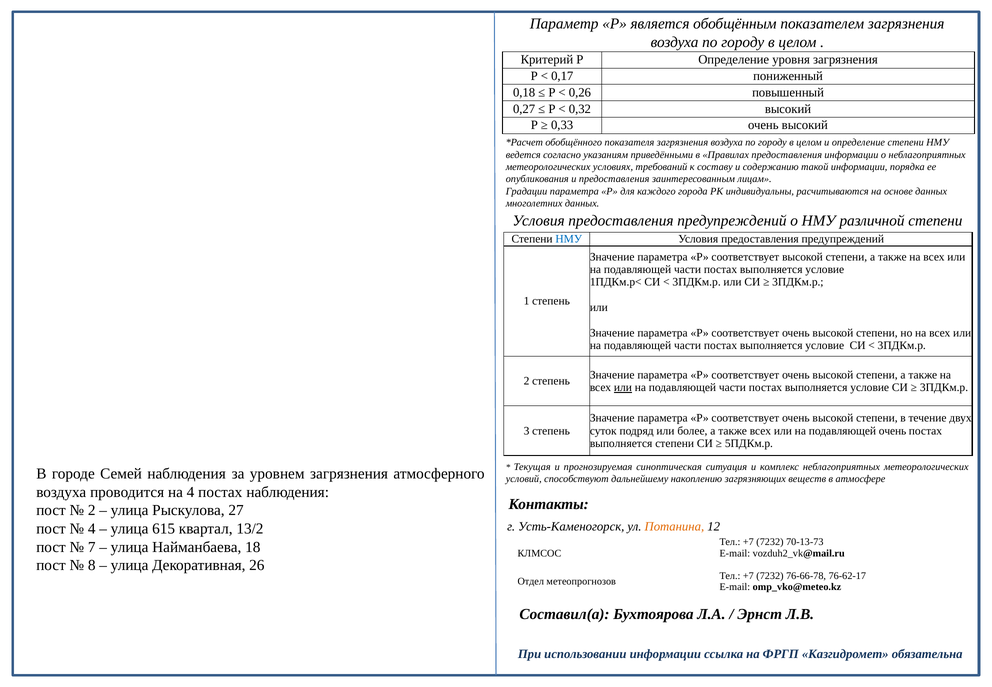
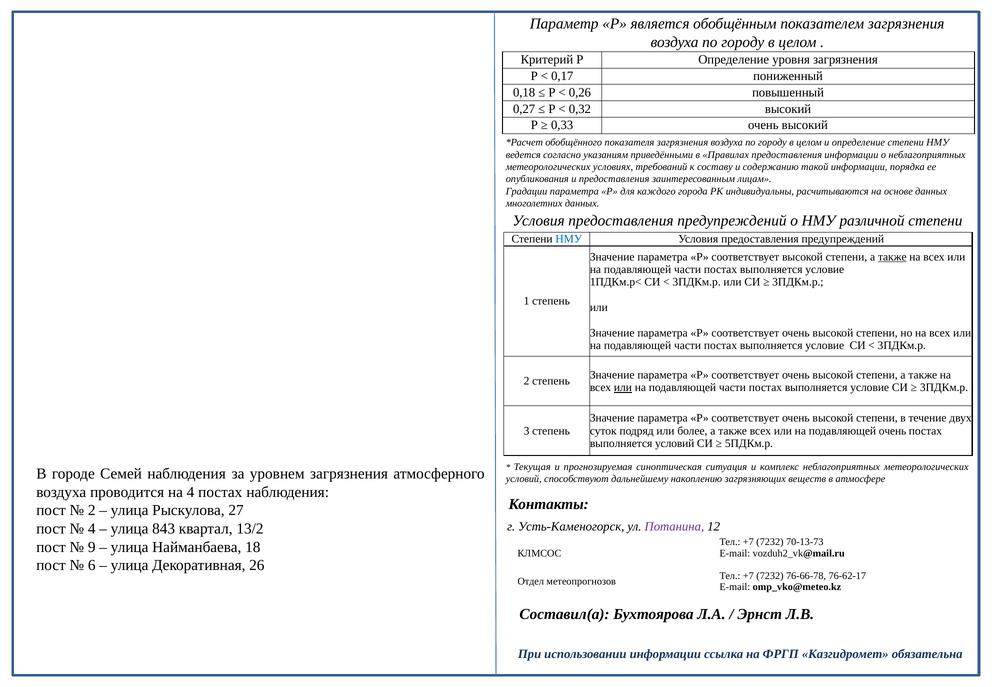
также underline: none -> present (892, 257)
выполняется степени: степени -> условий (675, 443)
Потанина colour: orange -> purple (674, 526)
615: 615 -> 843 (164, 529)
7: 7 -> 9 (92, 547)
8: 8 -> 6 (92, 565)
